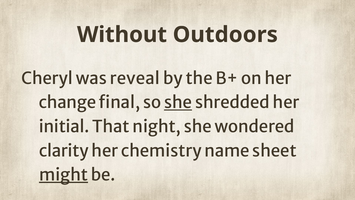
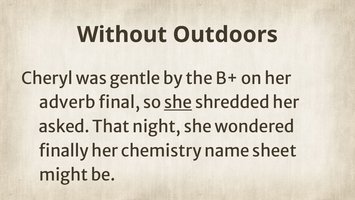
reveal: reveal -> gentle (135, 78)
change: change -> adverb (67, 103)
initial: initial -> asked (64, 127)
clarity: clarity -> finally (64, 151)
might underline: present -> none (63, 175)
